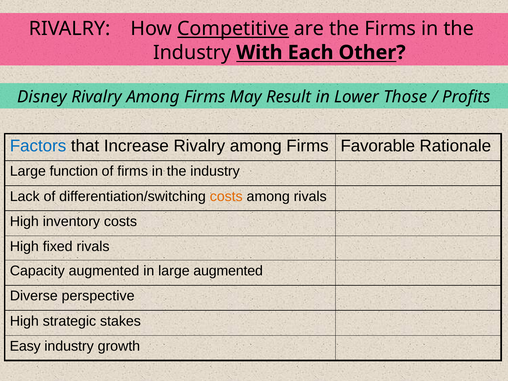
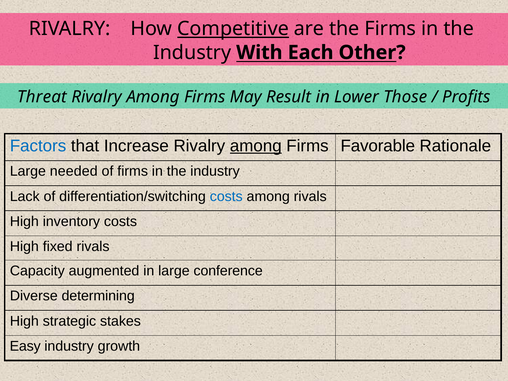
Disney: Disney -> Threat (42, 97)
among underline: none -> present (256, 146)
function: function -> needed (74, 171)
costs colour: orange -> blue (226, 196)
large augmented: augmented -> conference (228, 271)
perspective: perspective -> determining (98, 296)
